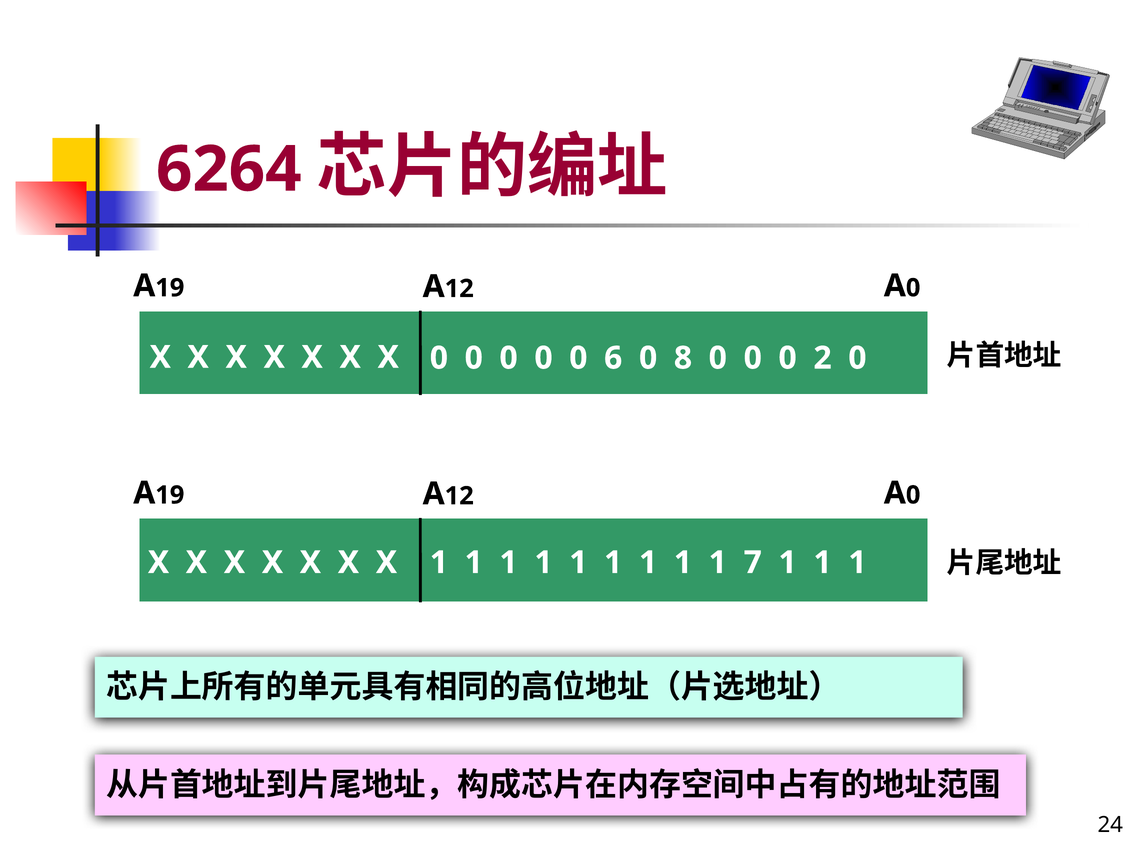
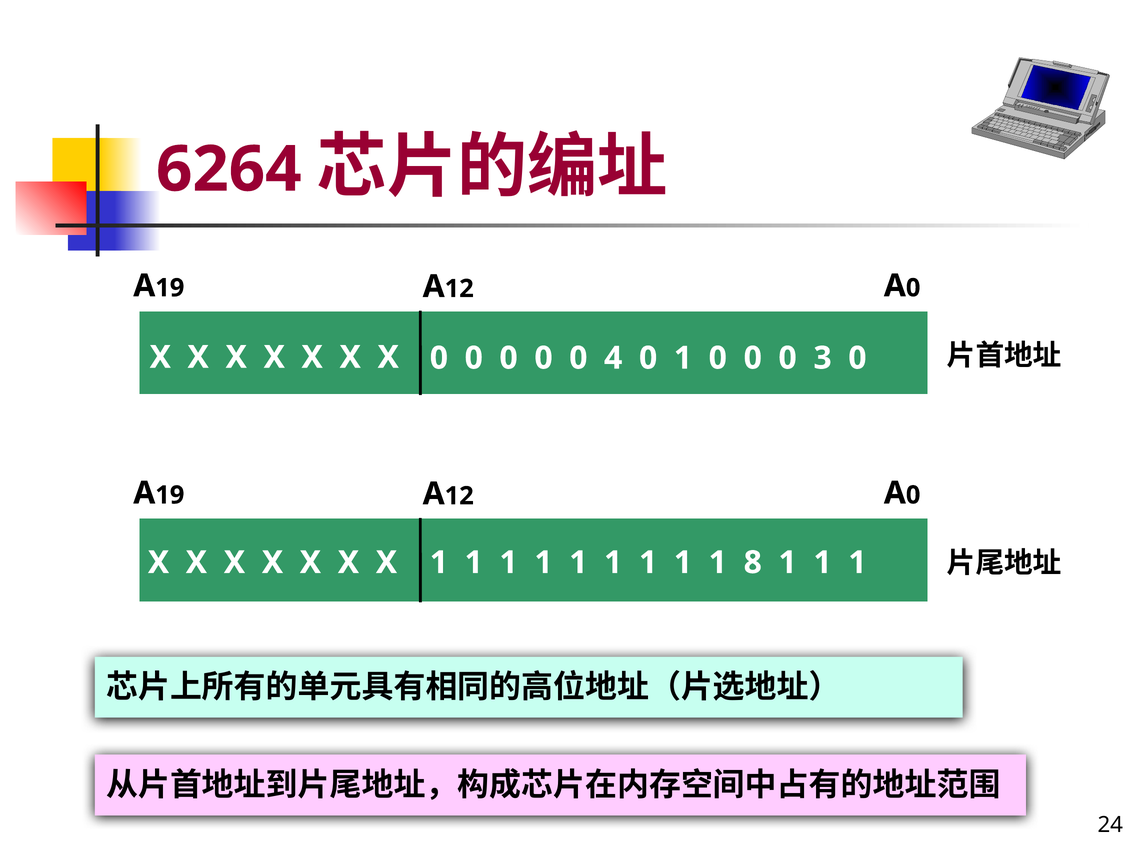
6: 6 -> 4 (613, 358)
0 8: 8 -> 1 (683, 358)
2: 2 -> 3 (823, 358)
7: 7 -> 8 (753, 563)
